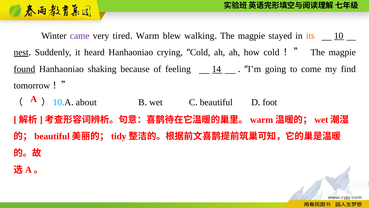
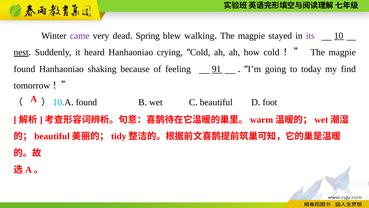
tired: tired -> dead (121, 36)
Warm: Warm -> Spring (148, 36)
its colour: orange -> purple (310, 36)
found underline: present -> none (24, 69)
14: 14 -> 91 (216, 69)
come: come -> today (311, 69)
about: about -> found (86, 102)
